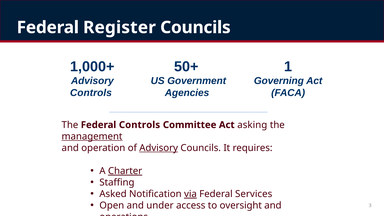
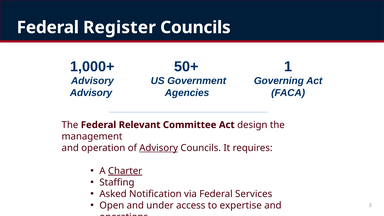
Controls: Controls -> Advisory (91, 93)
Federal Controls: Controls -> Relevant (140, 125)
asking: asking -> design (252, 125)
management underline: present -> none (92, 136)
via underline: present -> none (190, 194)
oversight: oversight -> expertise (241, 206)
